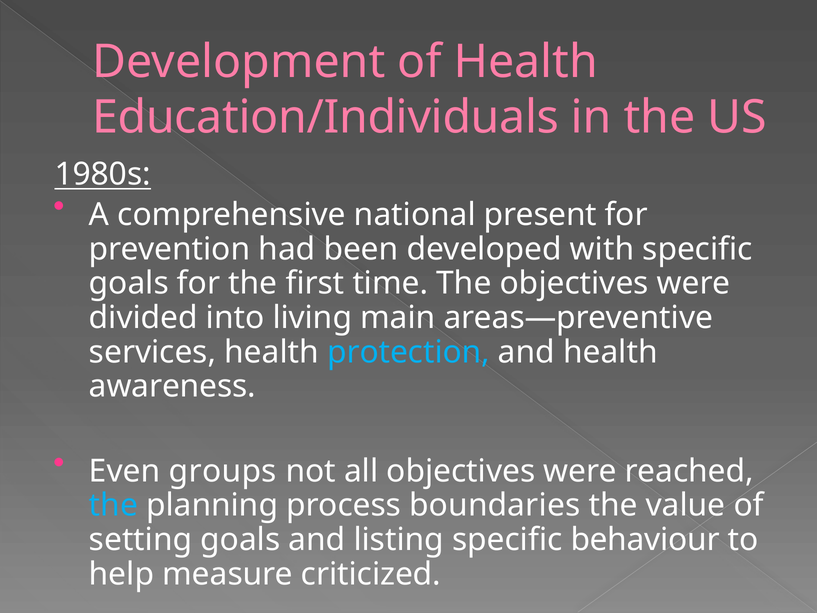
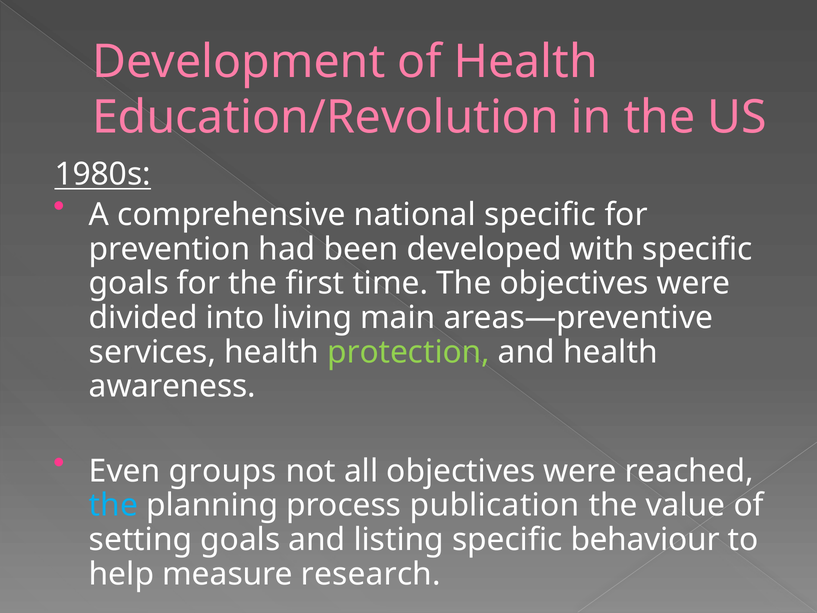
Education/Individuals: Education/Individuals -> Education/Revolution (325, 118)
national present: present -> specific (540, 215)
protection colour: light blue -> light green (408, 352)
boundaries: boundaries -> publication (495, 505)
criticized: criticized -> research (371, 574)
